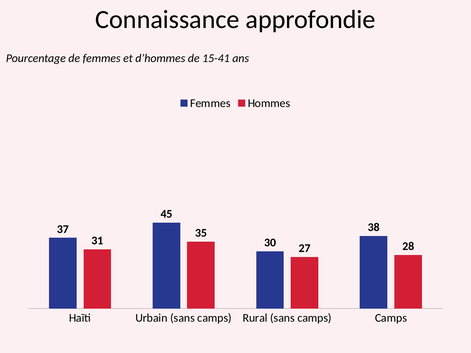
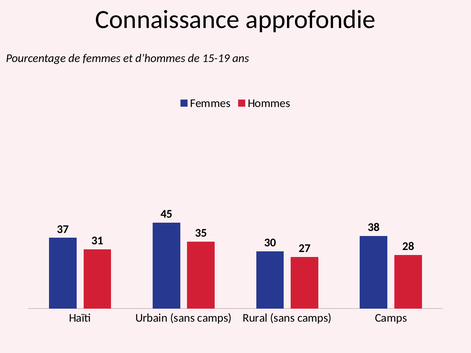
15-41: 15-41 -> 15-19 (216, 58)
